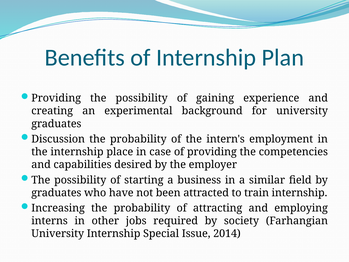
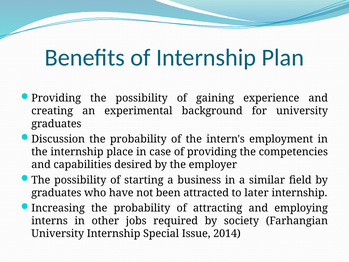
train: train -> later (256, 193)
